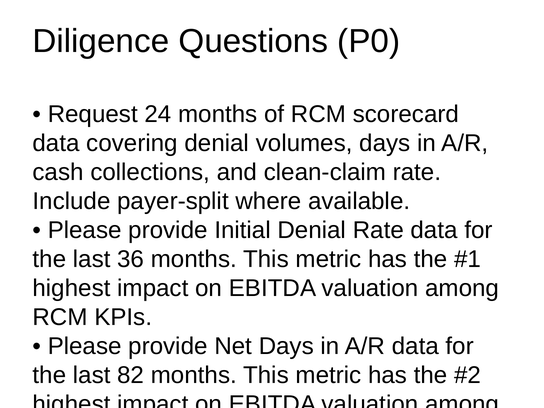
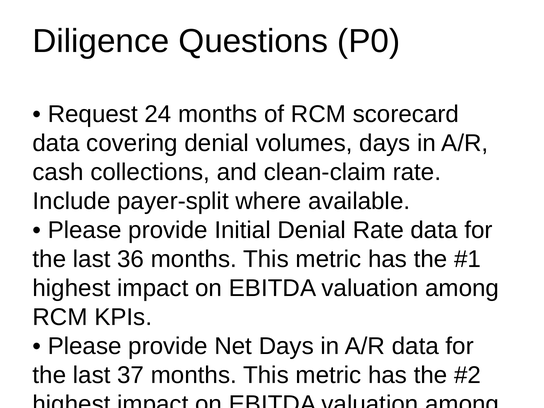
82: 82 -> 37 (131, 375)
